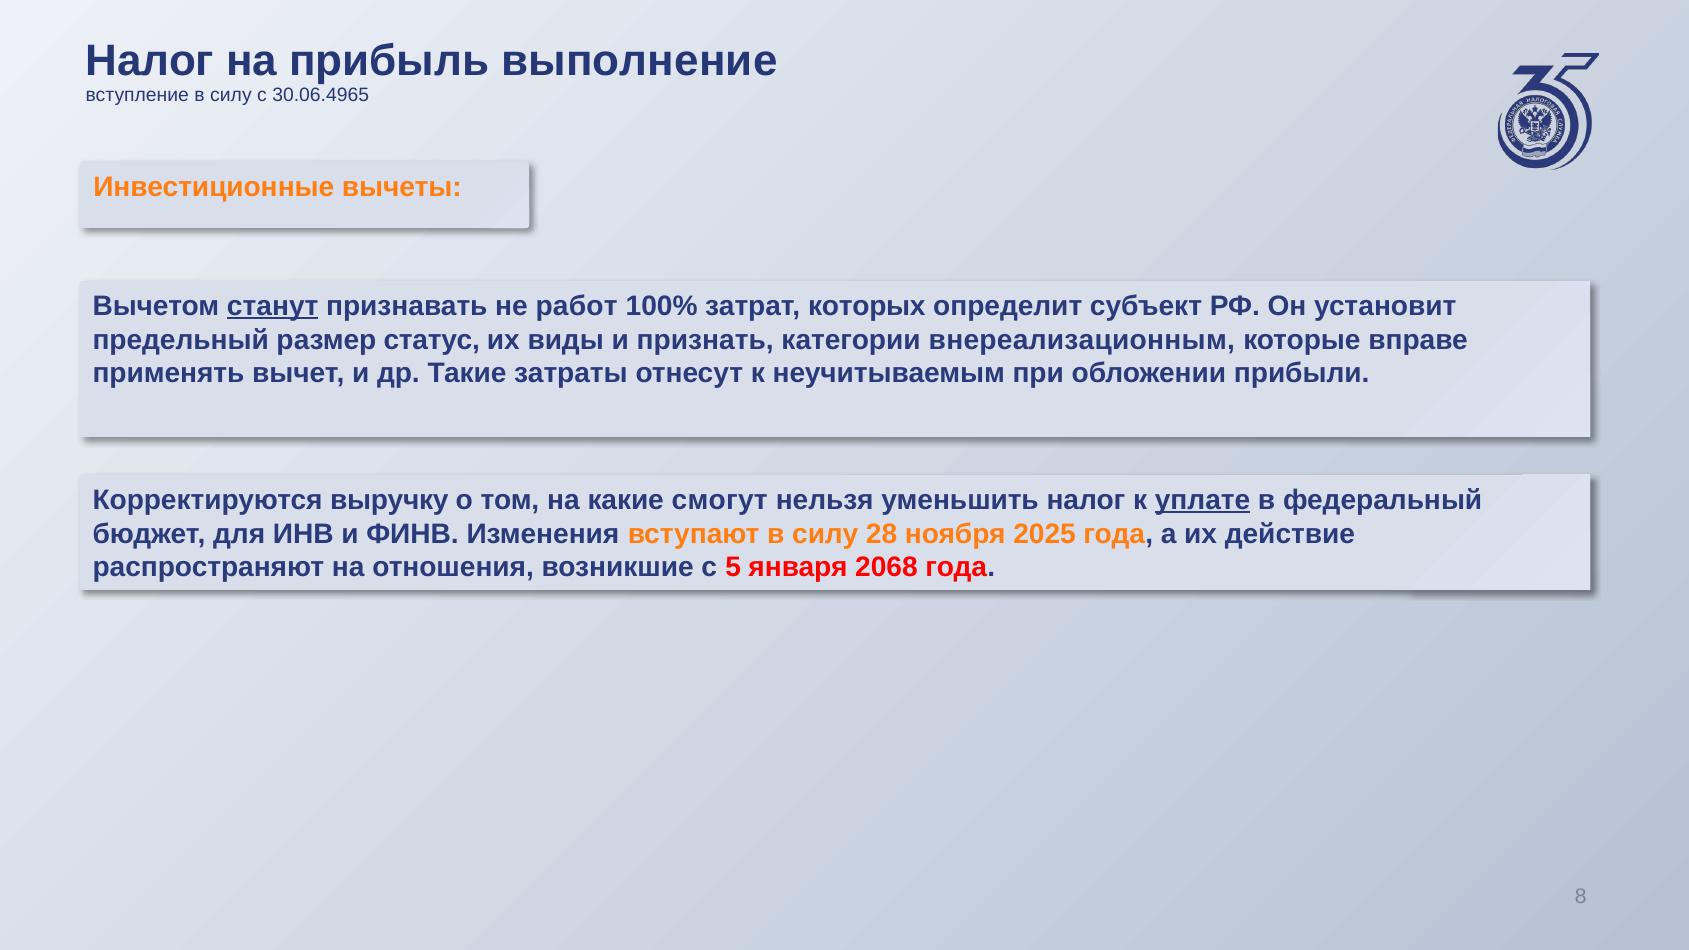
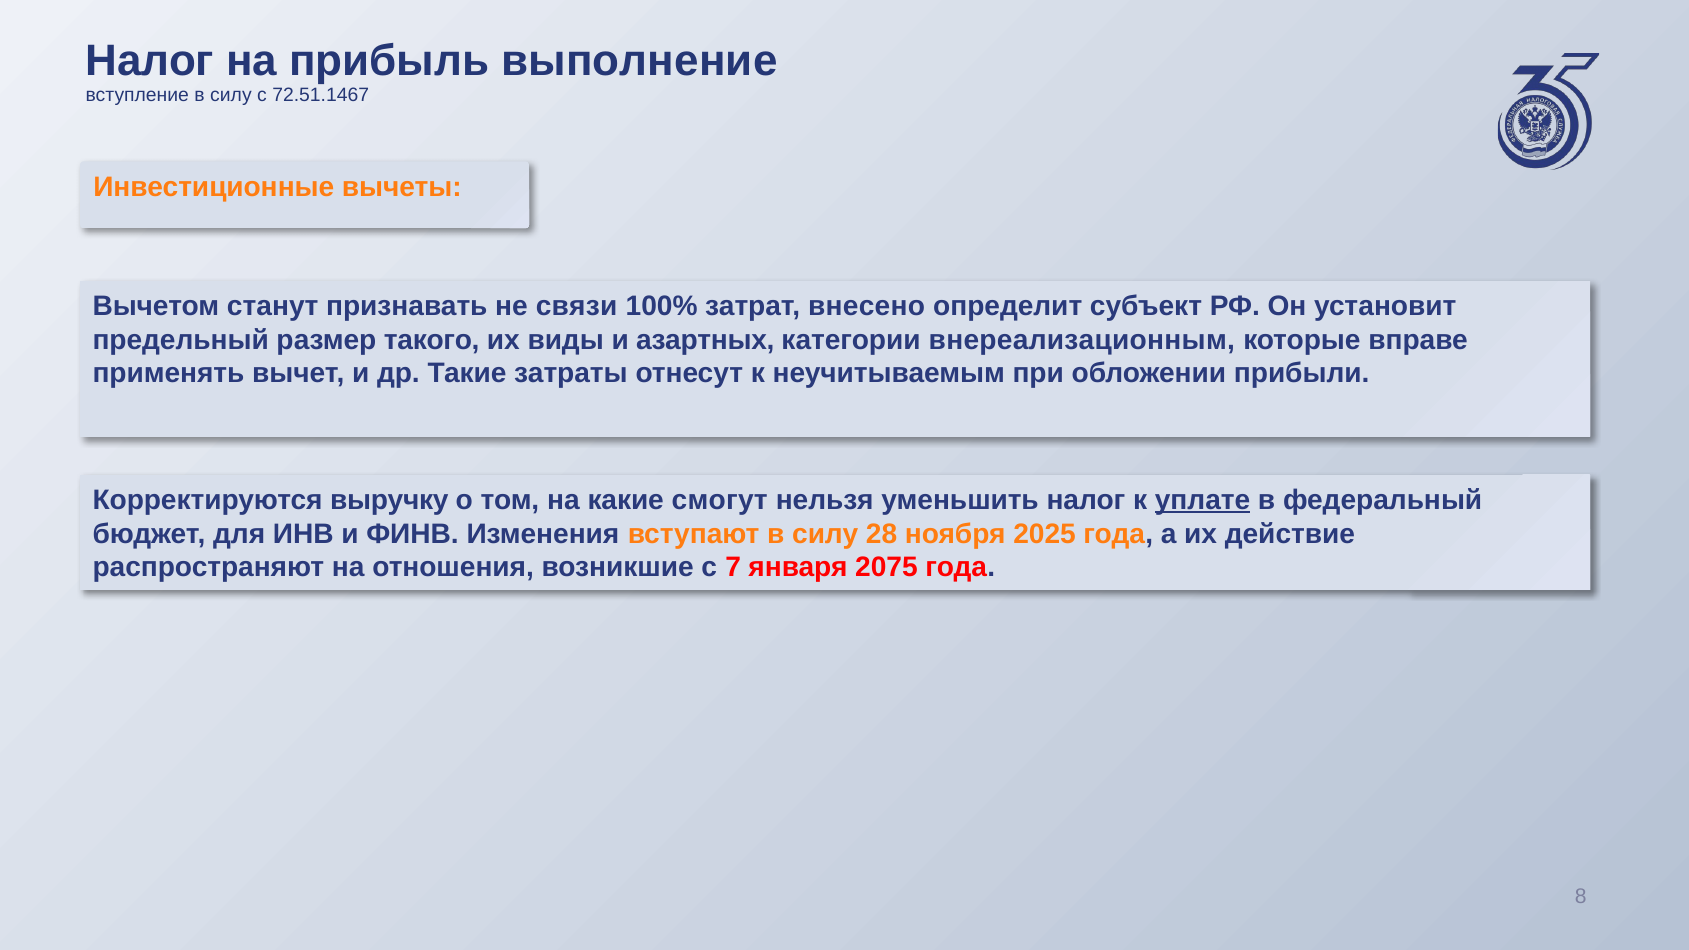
30.06.4965: 30.06.4965 -> 72.51.1467 (321, 95)
станут underline: present -> none (273, 306)
работ: работ -> связи (577, 306)
которых: которых -> внесено (867, 306)
статус: статус -> такого (432, 340)
признать: признать -> азартных (705, 340)
5: 5 -> 7 (733, 568)
2068: 2068 -> 2075 (886, 568)
